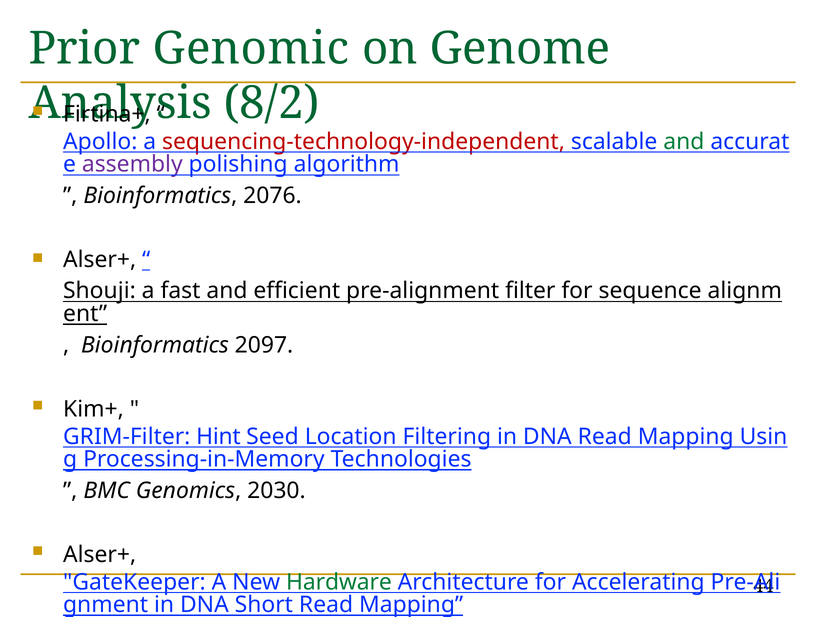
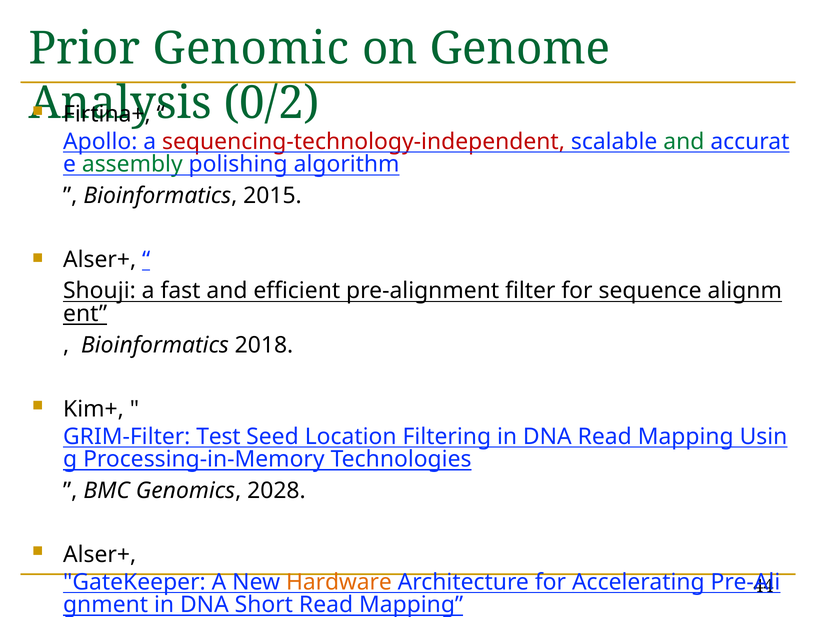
8/2: 8/2 -> 0/2 (272, 103)
assembly colour: purple -> green (132, 165)
2076: 2076 -> 2015 (272, 196)
2097: 2097 -> 2018 (264, 345)
Hint: Hint -> Test (218, 437)
2030: 2030 -> 2028 (276, 491)
Hardware colour: green -> orange (339, 582)
